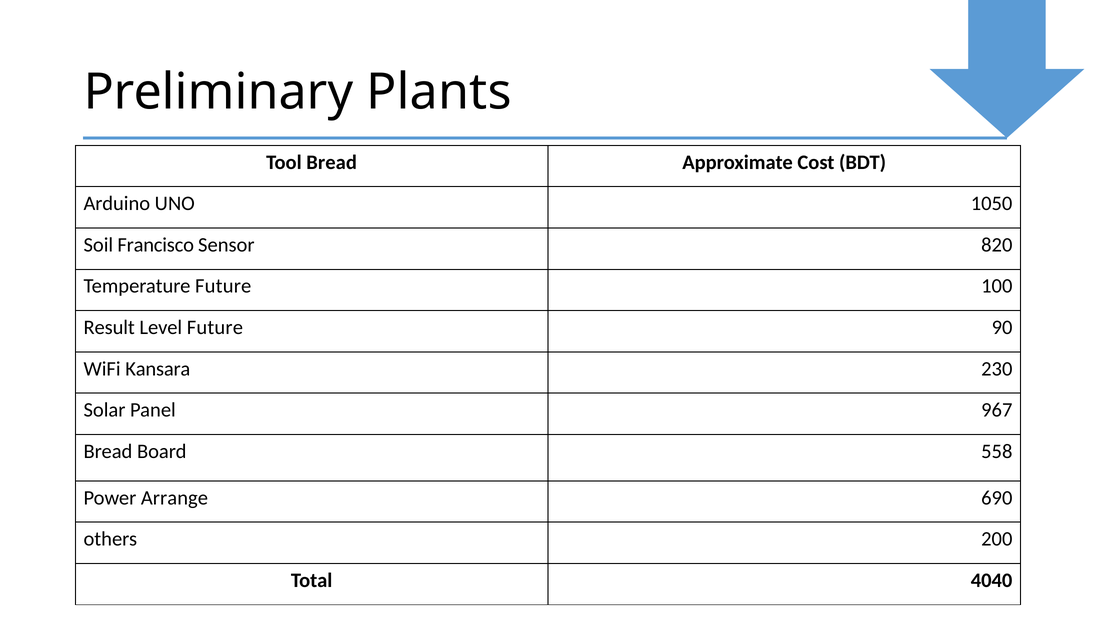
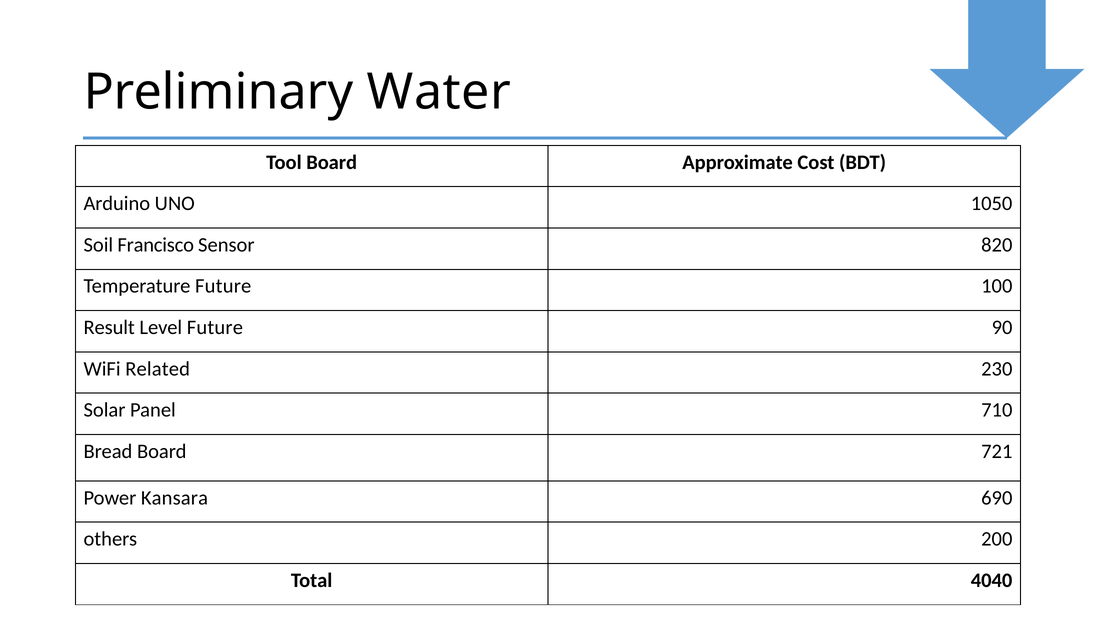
Plants: Plants -> Water (439, 92)
Tool Bread: Bread -> Board (332, 162)
Kansara: Kansara -> Related (158, 368)
967: 967 -> 710 (997, 410)
558: 558 -> 721 (997, 451)
Arrange: Arrange -> Kansara (174, 497)
